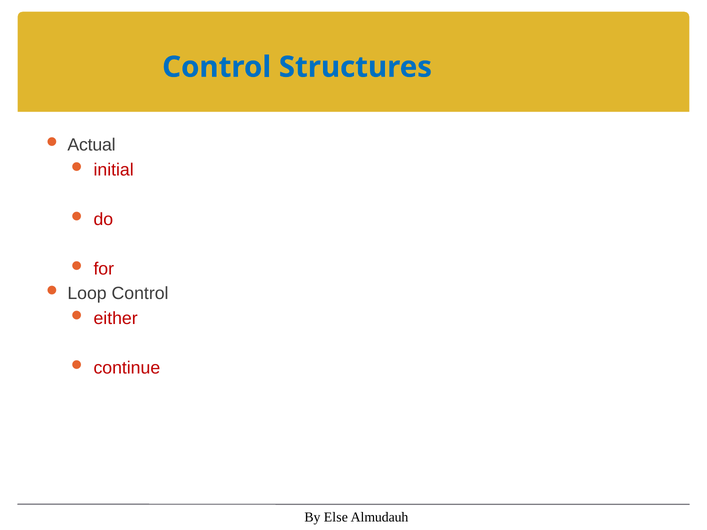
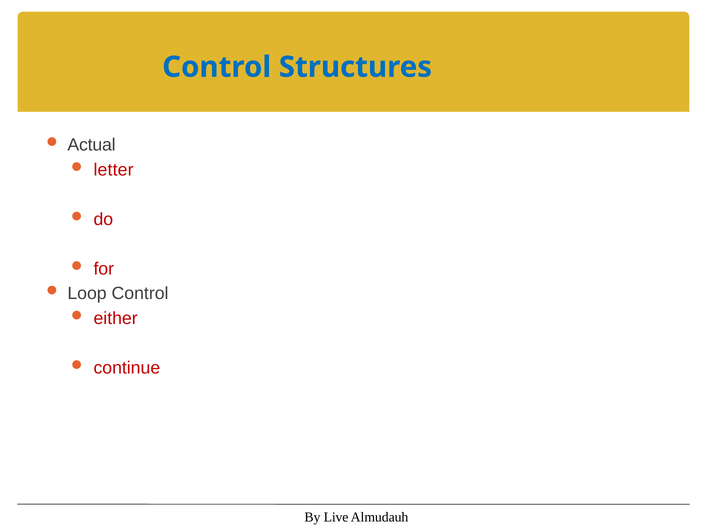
initial: initial -> letter (114, 170)
Else: Else -> Live (336, 517)
